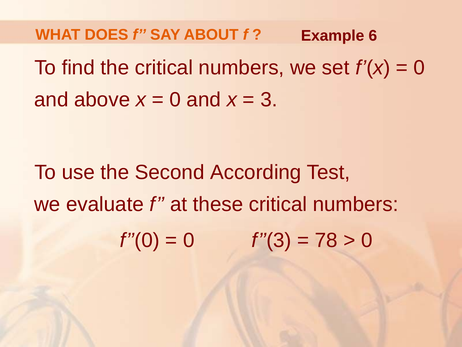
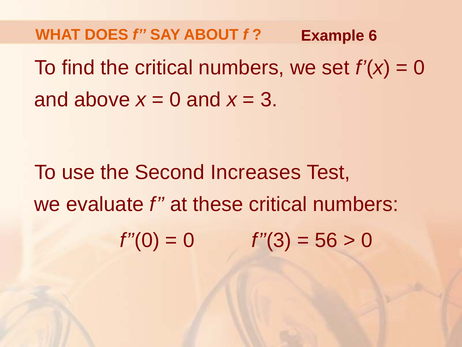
According: According -> Increases (256, 172)
78: 78 -> 56 (326, 240)
